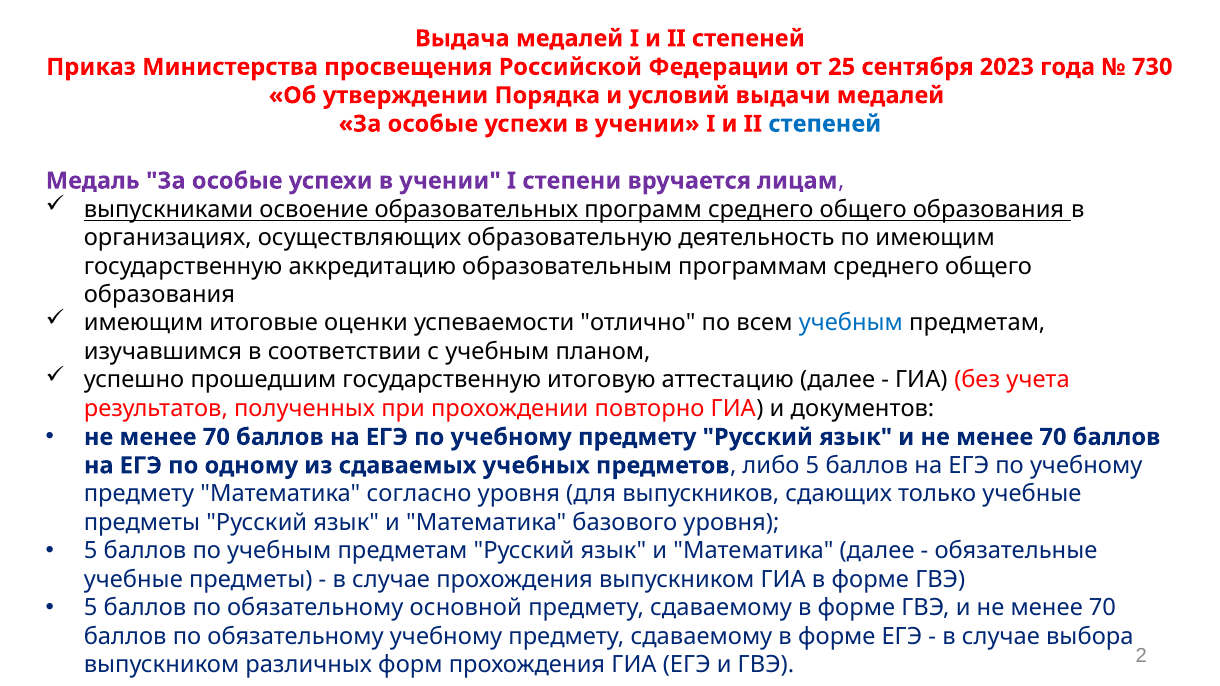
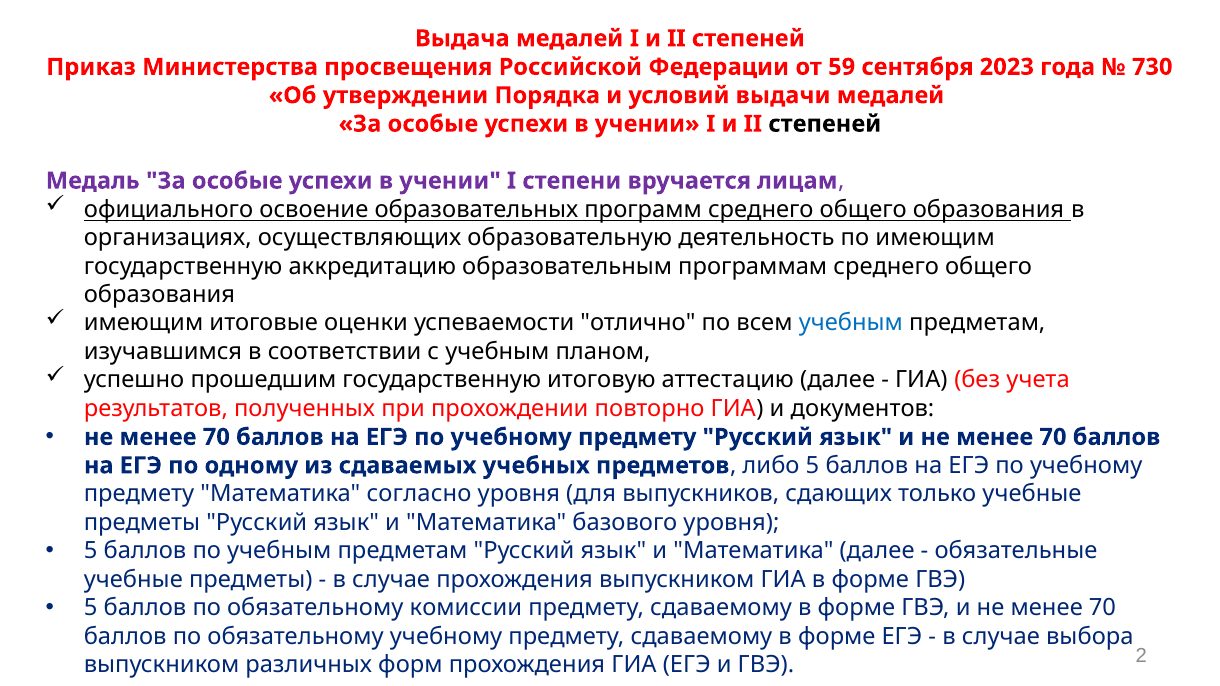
25: 25 -> 59 (842, 67)
степеней colour: blue -> black (825, 124)
выпускниками: выпускниками -> официального (169, 209)
основной: основной -> комиссии (466, 608)
